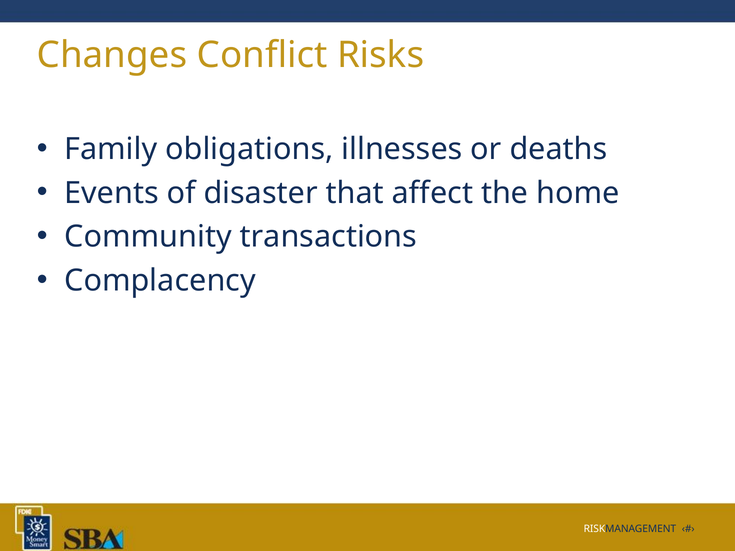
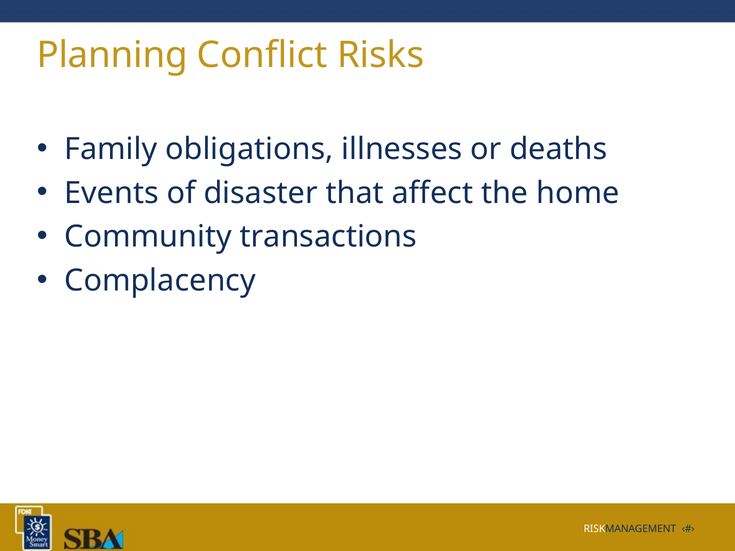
Changes: Changes -> Planning (112, 55)
